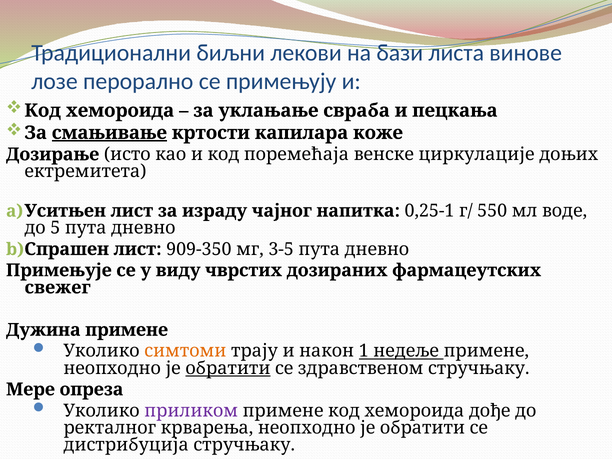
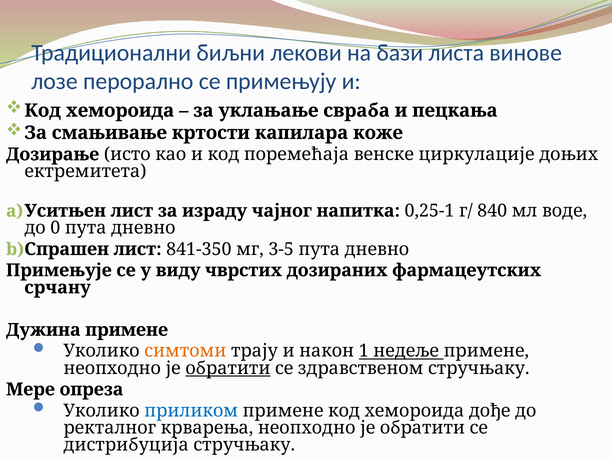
смањивање underline: present -> none (109, 133)
550: 550 -> 840 (492, 211)
5: 5 -> 0 (55, 228)
909-350: 909-350 -> 841-350 (199, 249)
свежег: свежег -> срчану (58, 287)
приликом colour: purple -> blue (191, 411)
